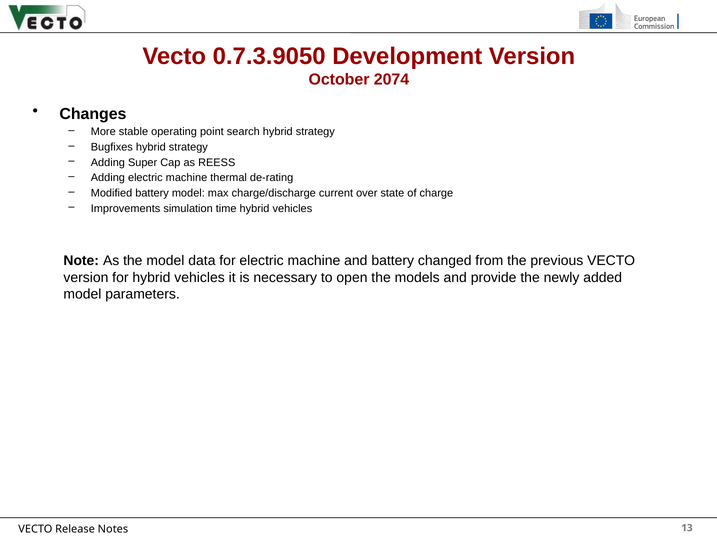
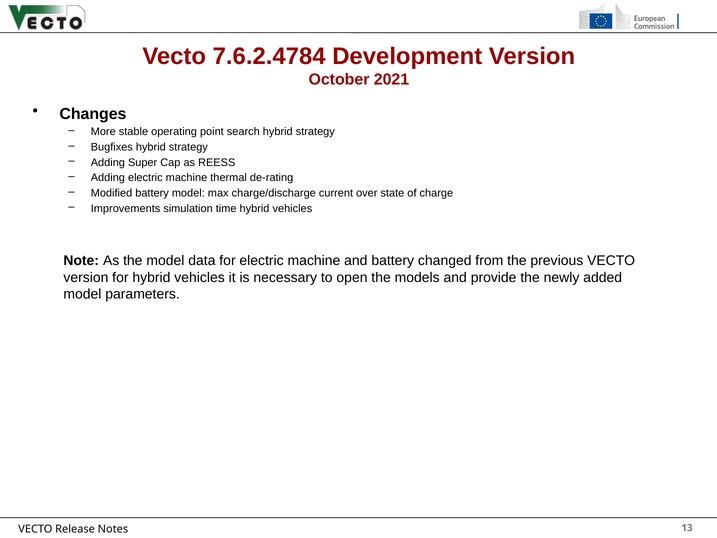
0.7.3.9050: 0.7.3.9050 -> 7.6.2.4784 (269, 56)
2074: 2074 -> 2021 (391, 80)
